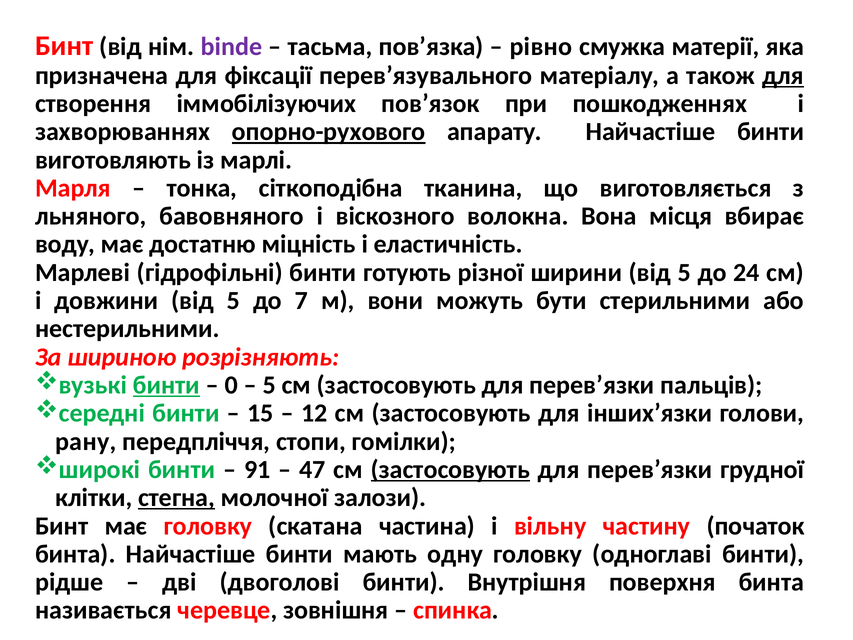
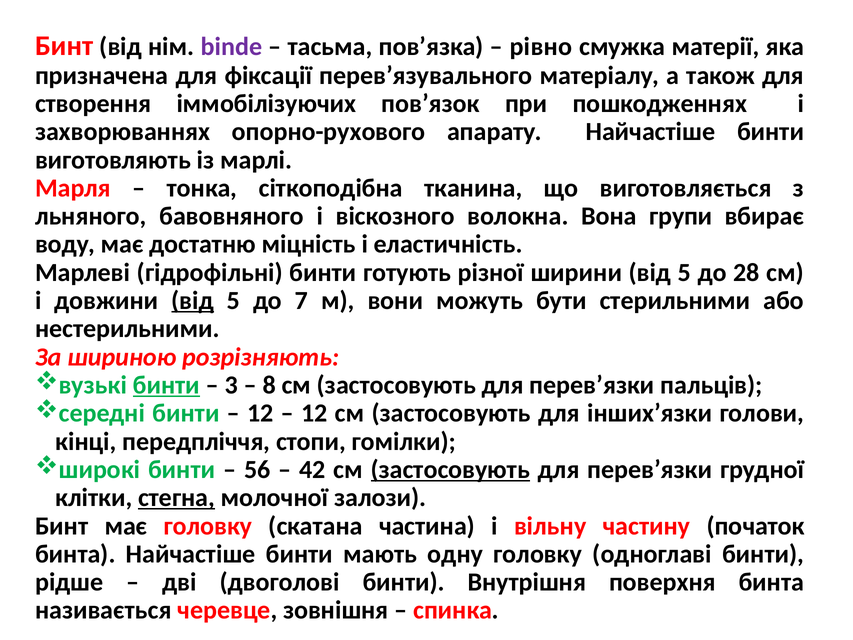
для underline: present -> none (783, 75)
опорно-рухового underline: present -> none (329, 132)
місця: місця -> групи (681, 216)
24: 24 -> 28 (746, 272)
від underline: none -> present (193, 301)
0: 0 -> 3 (231, 385)
5: 5 -> 8 (269, 385)
15: 15 -> 12 (260, 413)
рану: рану -> кінці (86, 441)
91: 91 -> 56 (257, 469)
47: 47 -> 42 (312, 469)
